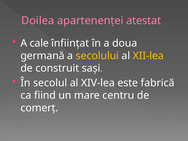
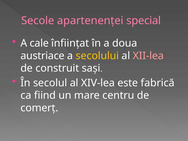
Doilea: Doilea -> Secole (38, 21)
atestat: atestat -> special (144, 21)
germană: germană -> austriace (43, 56)
XII-lea colour: yellow -> pink (148, 56)
